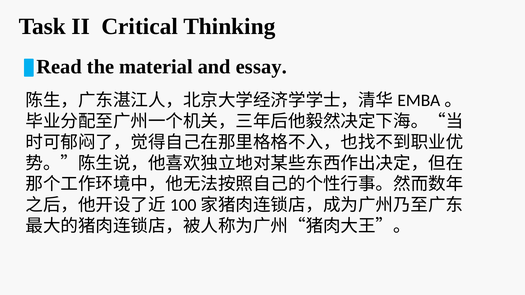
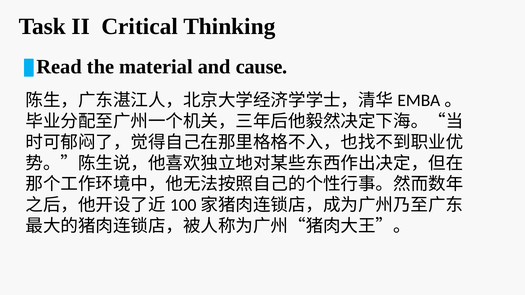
essay: essay -> cause (262, 67)
